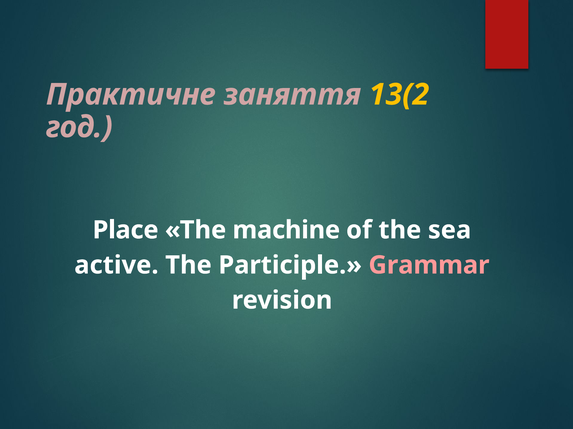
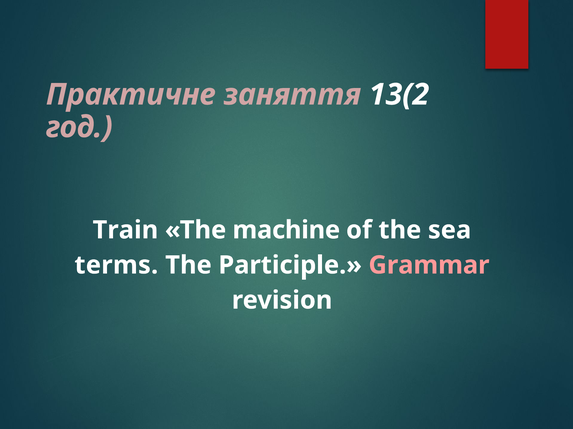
13(2 colour: yellow -> white (399, 95)
Place: Place -> Train (125, 230)
active: active -> terms (116, 266)
